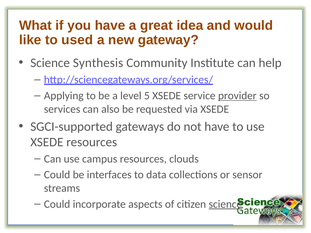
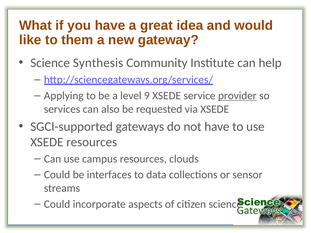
used: used -> them (77, 40)
5: 5 -> 9 (147, 96)
science underline: present -> none (225, 204)
